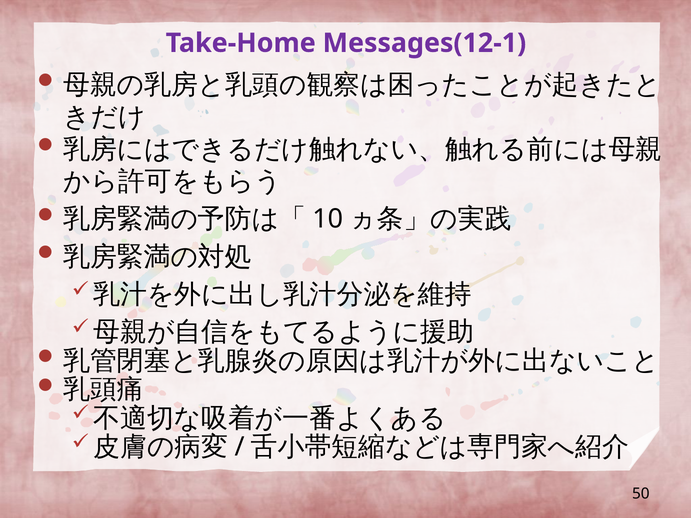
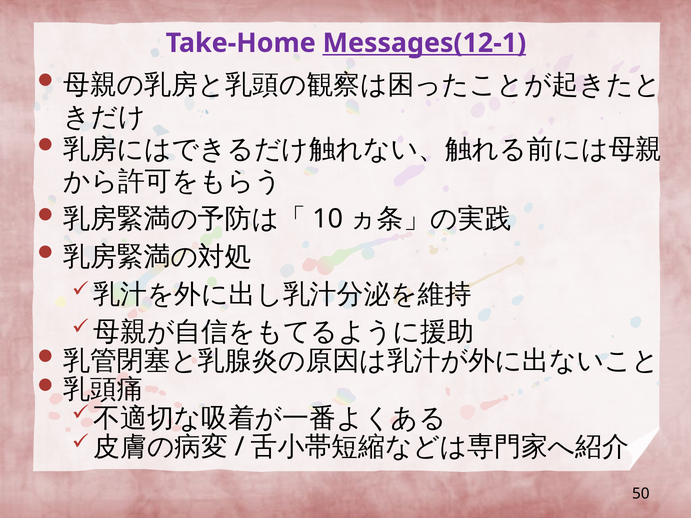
Messages(12-1 underline: none -> present (424, 43)
